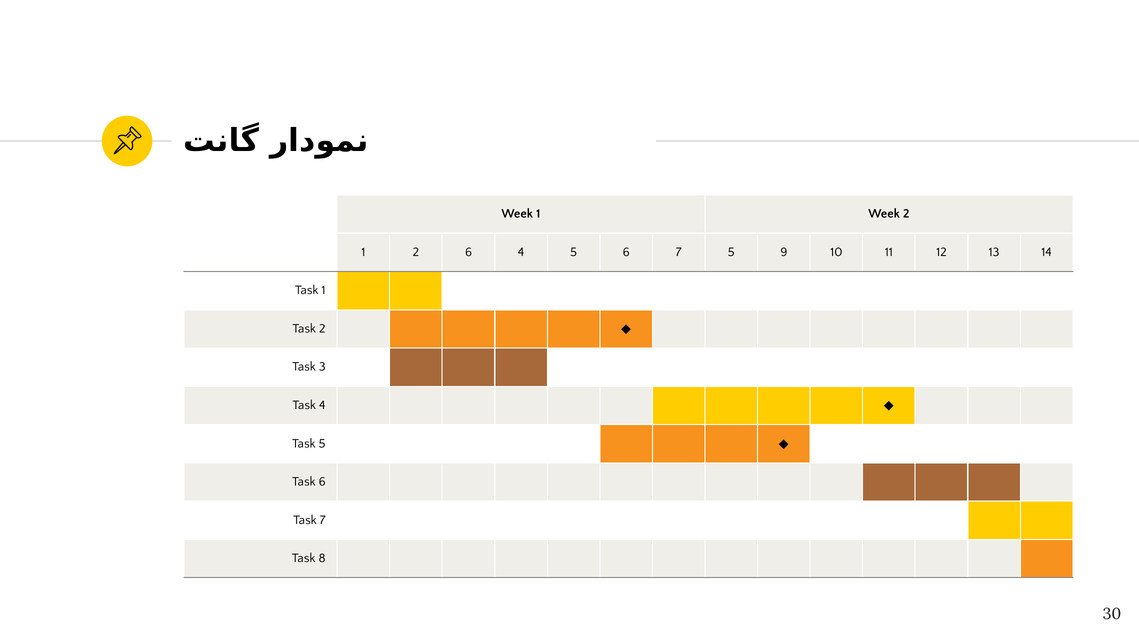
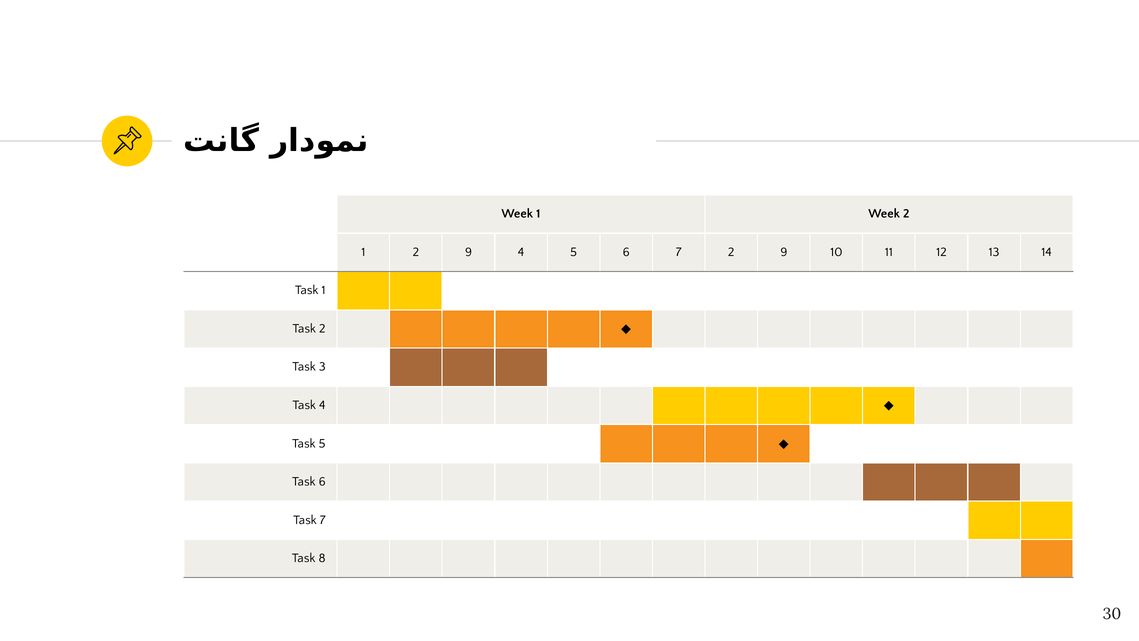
1 2 6: 6 -> 9 (469, 252)
7 5: 5 -> 2 (731, 252)
